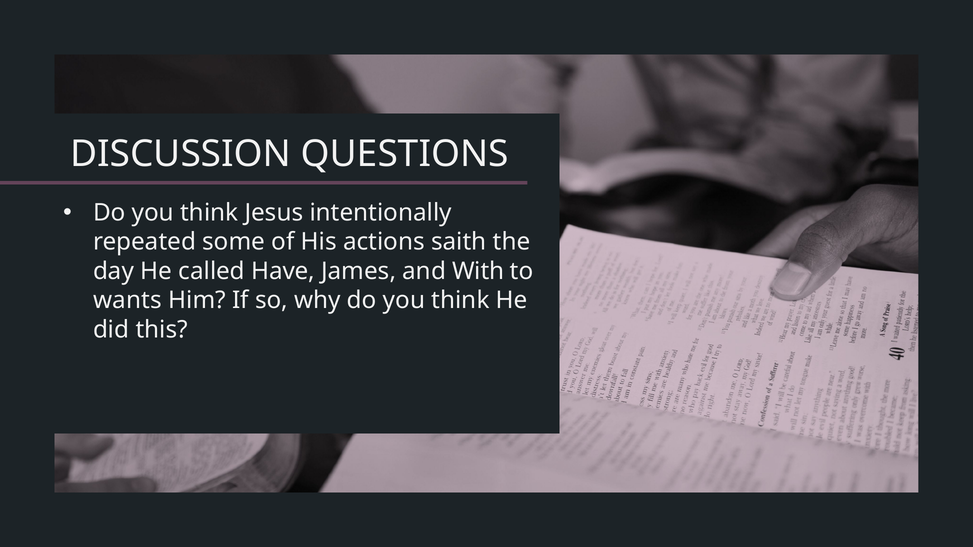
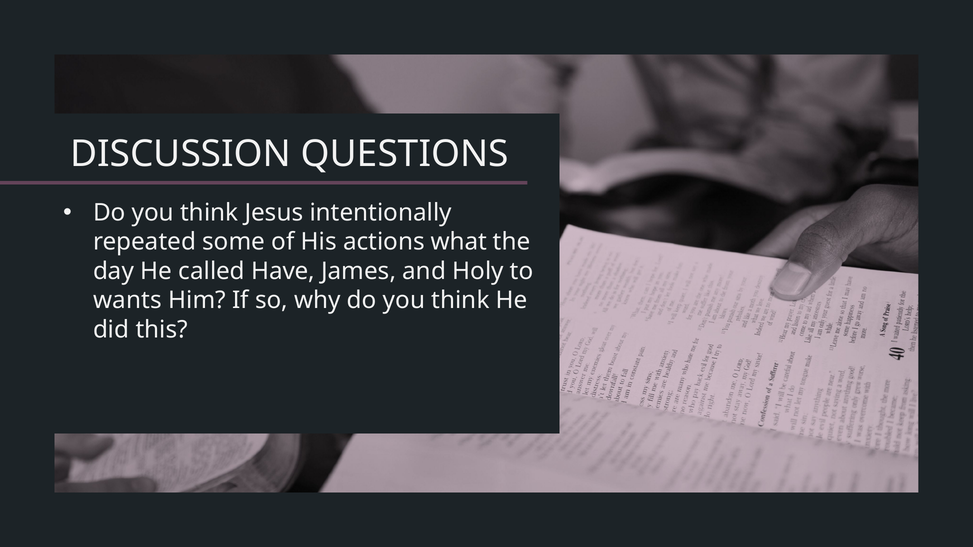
saith: saith -> what (459, 242)
With: With -> Holy (478, 271)
